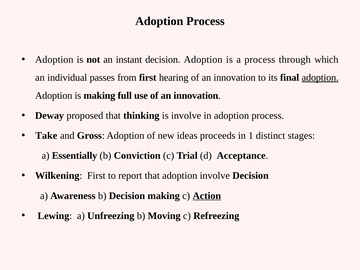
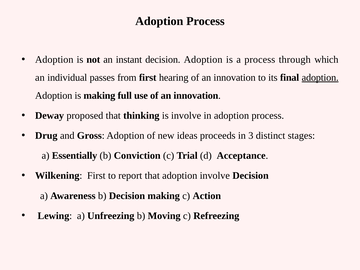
Take: Take -> Drug (46, 136)
1: 1 -> 3 (251, 136)
Action underline: present -> none (207, 196)
